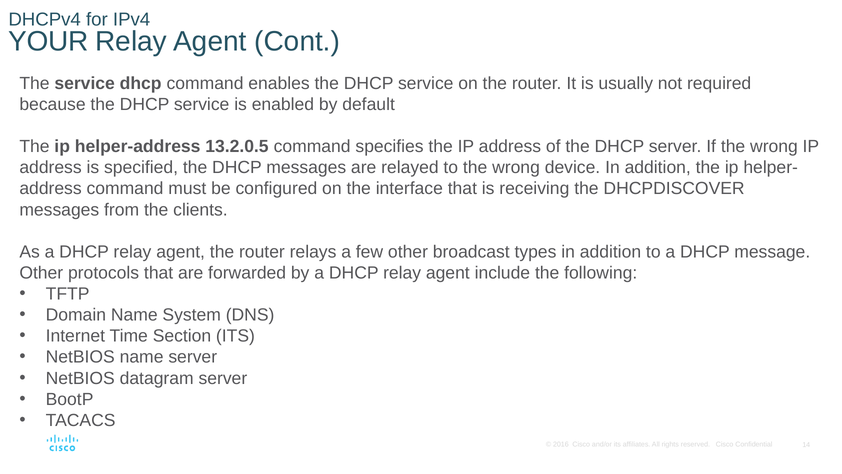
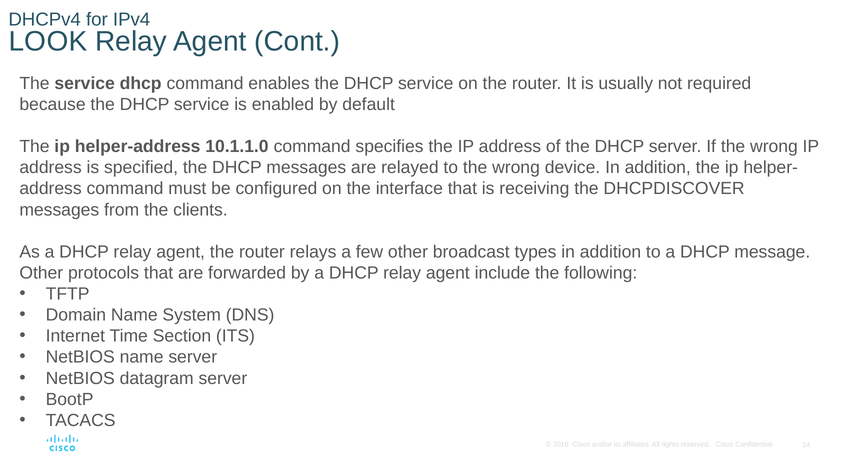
YOUR: YOUR -> LOOK (48, 41)
13.2.0.5: 13.2.0.5 -> 10.1.1.0 (237, 146)
